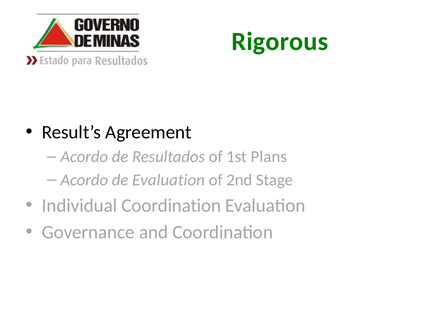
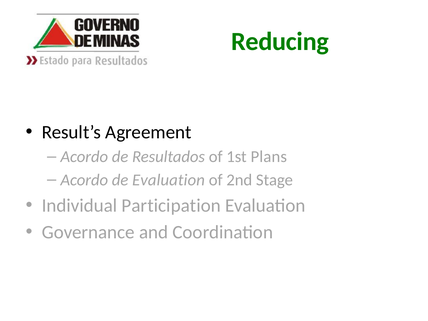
Rigorous: Rigorous -> Reducing (280, 41)
Individual Coordination: Coordination -> Participation (171, 205)
